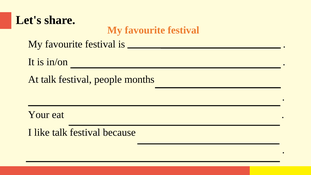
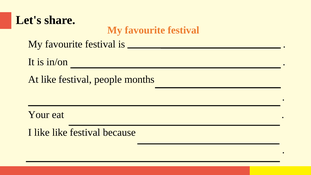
At talk: talk -> like (49, 80)
like talk: talk -> like (60, 132)
